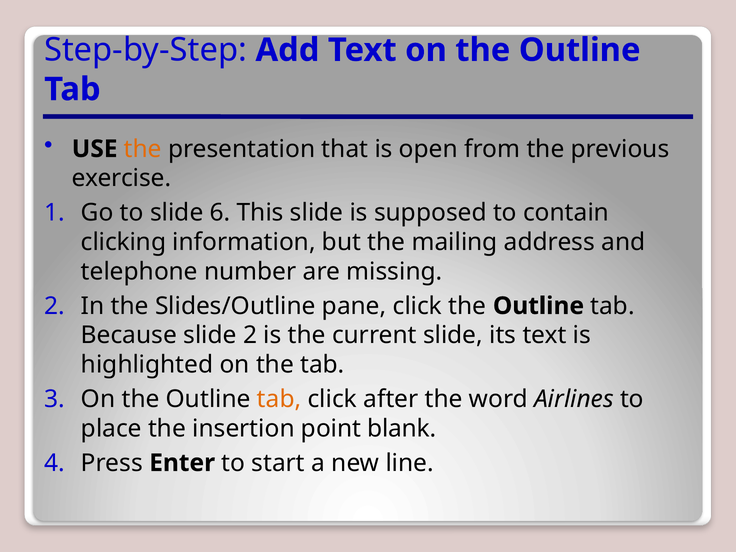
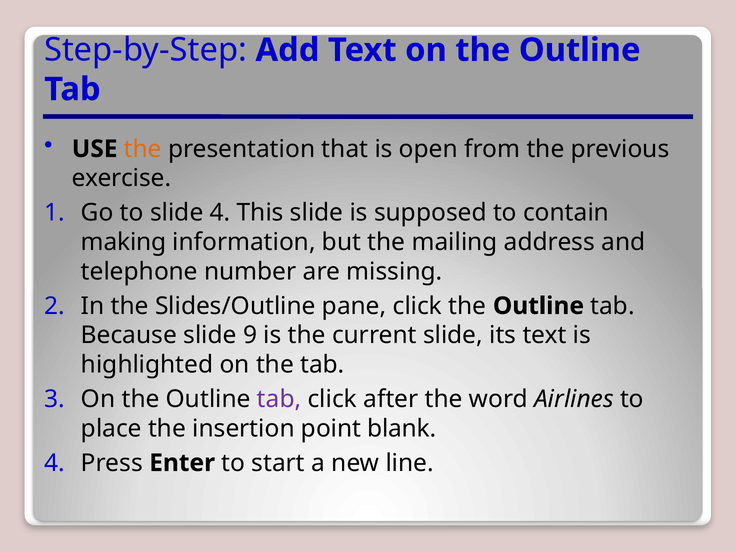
slide 6: 6 -> 4 (220, 213)
clicking: clicking -> making (124, 242)
slide 2: 2 -> 9 (250, 335)
tab colour: orange -> purple (279, 399)
